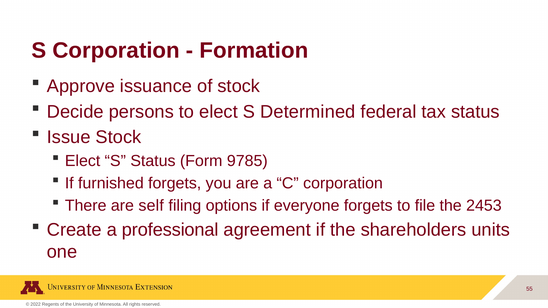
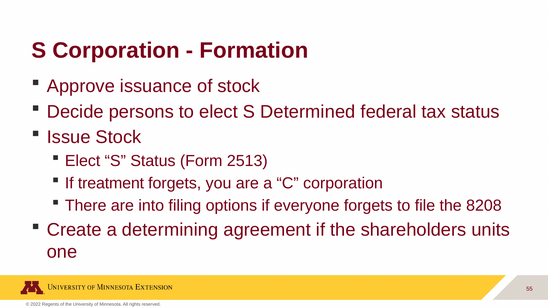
9785: 9785 -> 2513 (247, 161)
furnished: furnished -> treatment (111, 183)
self: self -> into (151, 206)
2453: 2453 -> 8208 (484, 206)
professional: professional -> determining (170, 230)
